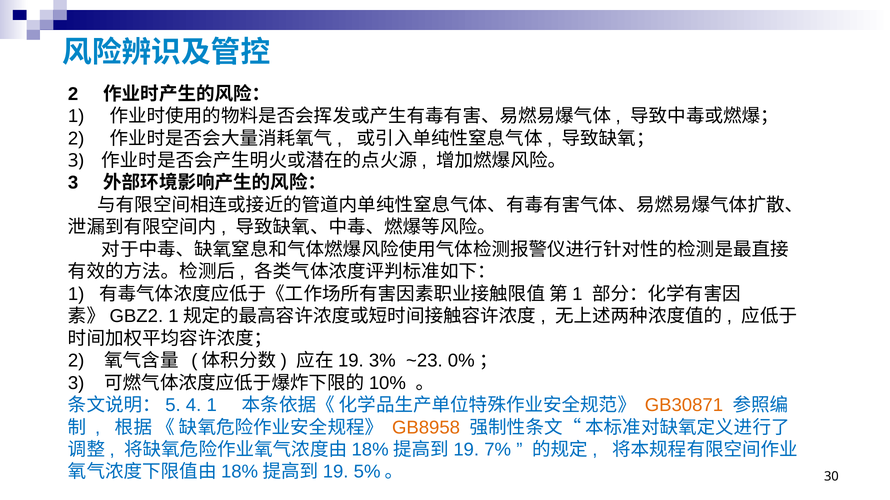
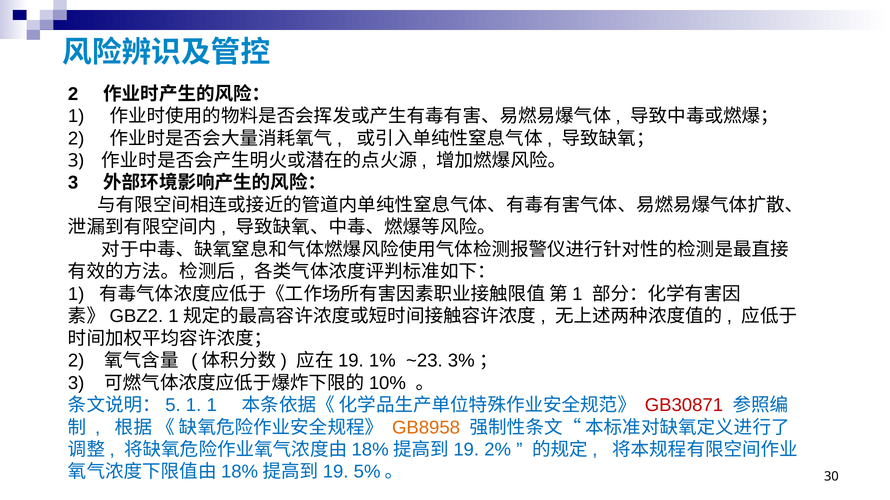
3%: 3% -> 1% (382, 361)
0%: 0% -> 3% (461, 361)
4: 4 -> 1 (194, 406)
GB30871 colour: orange -> red (684, 406)
7%: 7% -> 2% (498, 450)
